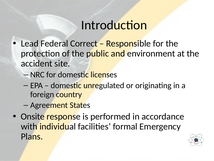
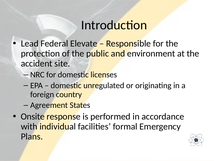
Correct: Correct -> Elevate (84, 43)
